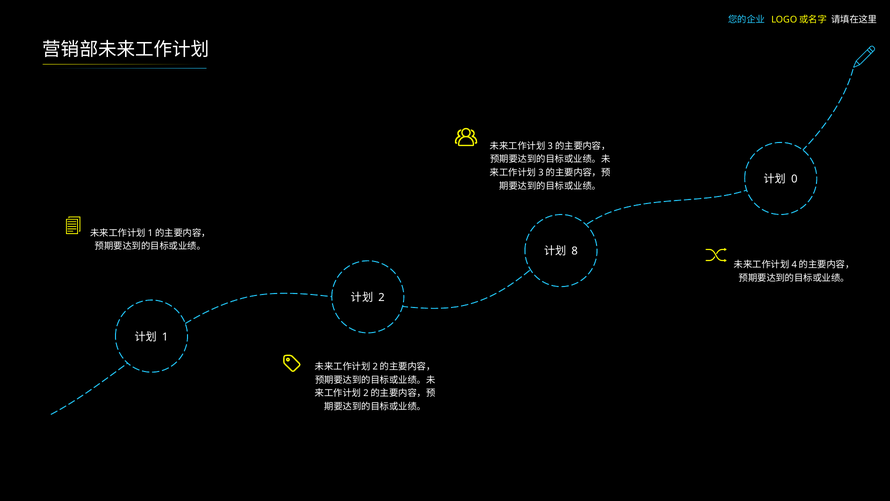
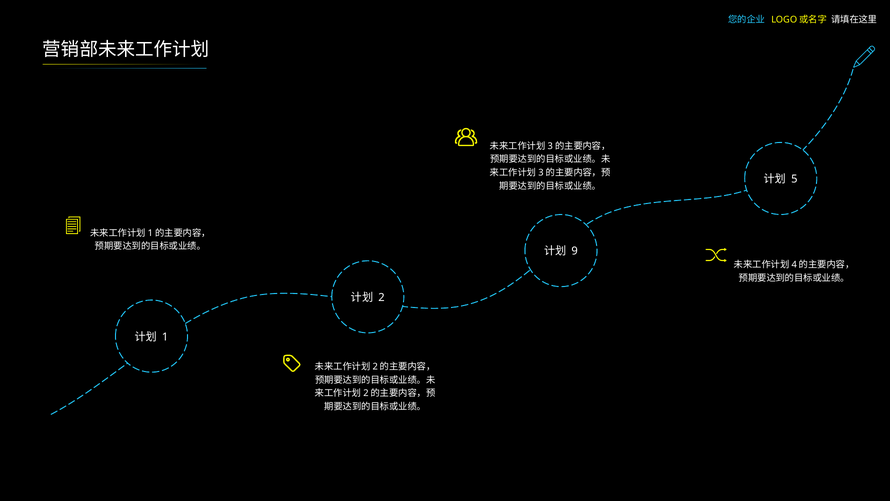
0: 0 -> 5 (794, 179)
8: 8 -> 9 (575, 251)
